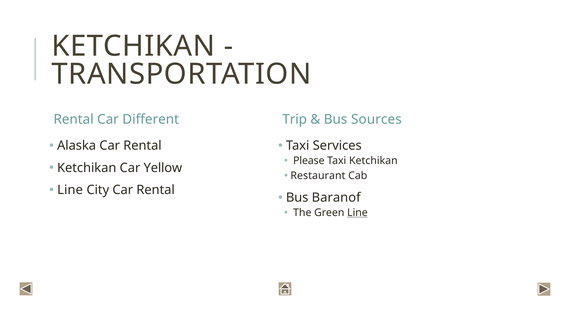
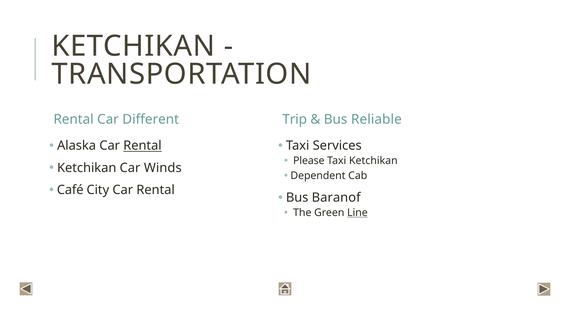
Sources: Sources -> Reliable (376, 119)
Rental underline: none -> present (142, 146)
Yellow: Yellow -> Winds (163, 168)
Restaurant: Restaurant -> Dependent (318, 176)
Line: Line -> Café (70, 190)
